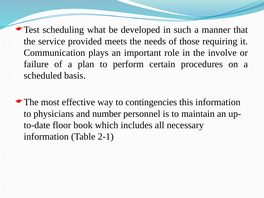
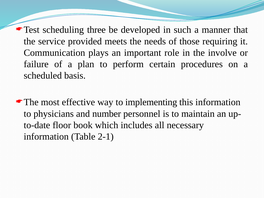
what: what -> three (96, 30)
contingencies: contingencies -> implementing (151, 102)
